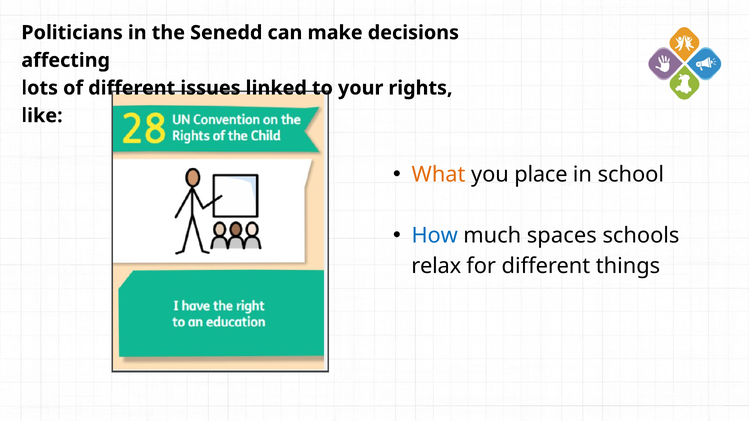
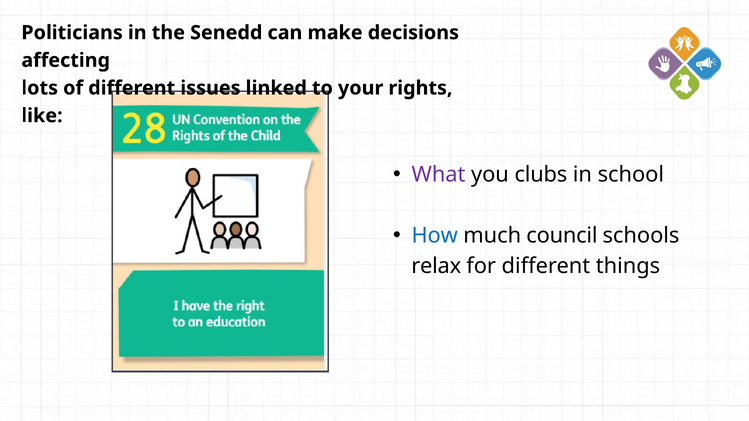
What colour: orange -> purple (439, 175)
place: place -> clubs (541, 175)
spaces: spaces -> council (562, 236)
